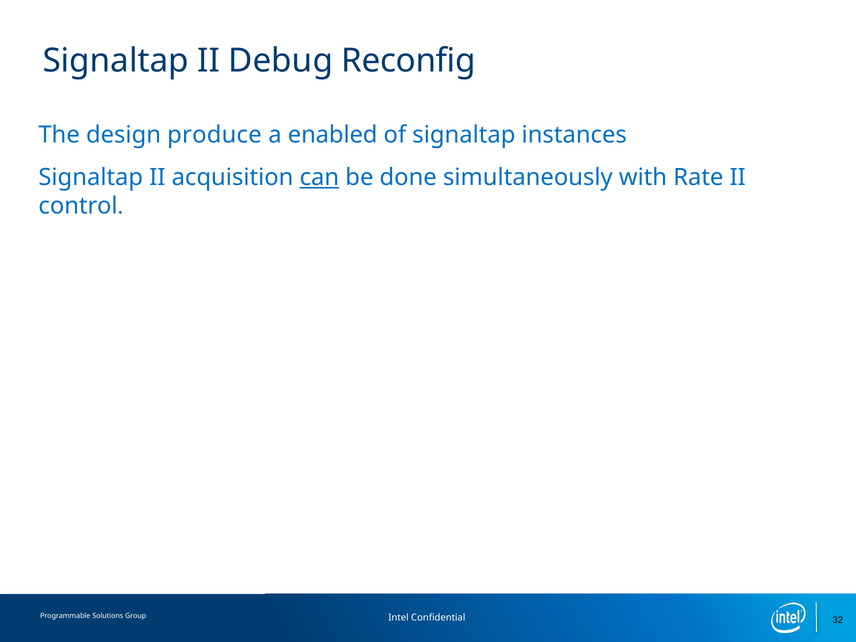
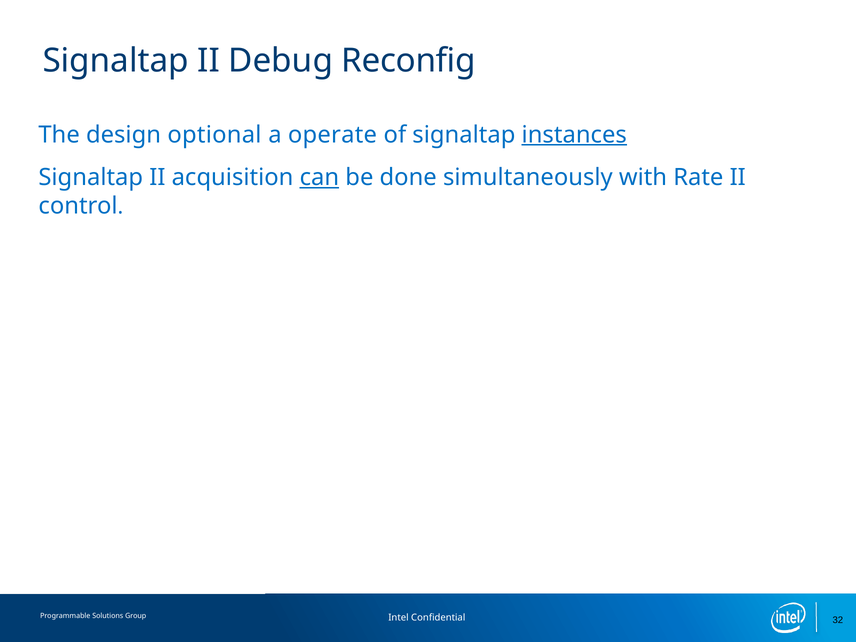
produce: produce -> optional (214, 135)
enabled: enabled -> operate (332, 135)
instances underline: none -> present (574, 135)
